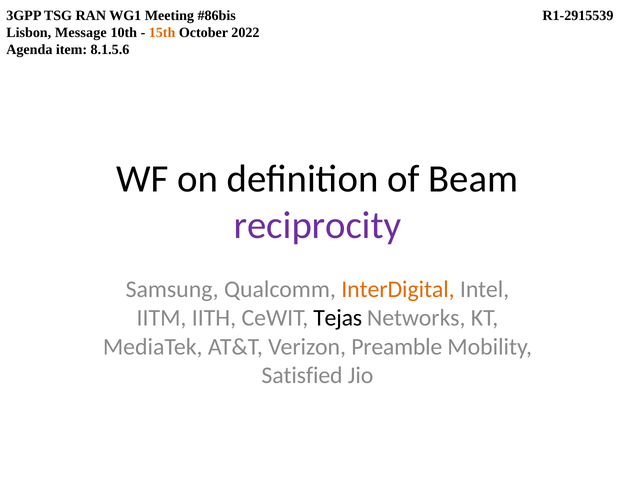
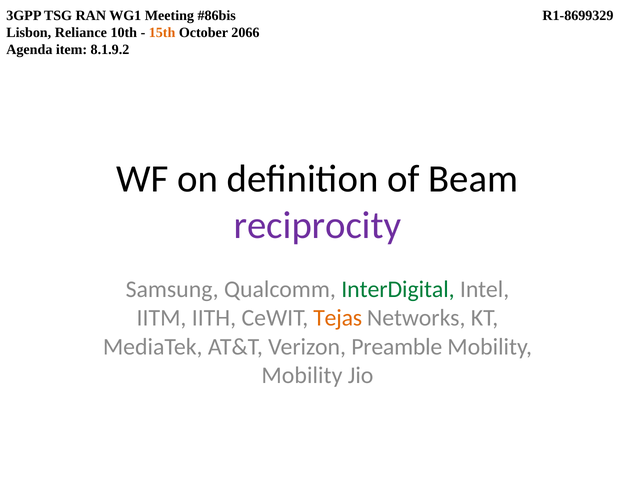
R1-2915539: R1-2915539 -> R1-8699329 (578, 16)
Message: Message -> Reliance (81, 33)
2022: 2022 -> 2066 (245, 33)
8.1.5.6: 8.1.5.6 -> 8.1.9.2 (110, 50)
InterDigital colour: orange -> green (398, 289)
Tejas colour: black -> orange (338, 318)
Satisfied: Satisfied -> Mobility (302, 375)
